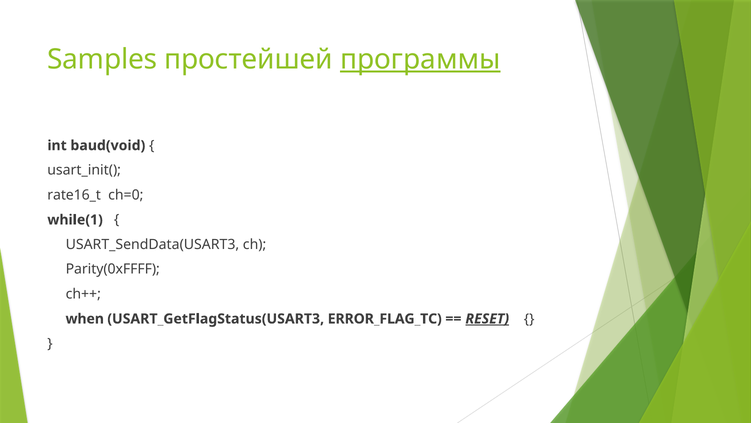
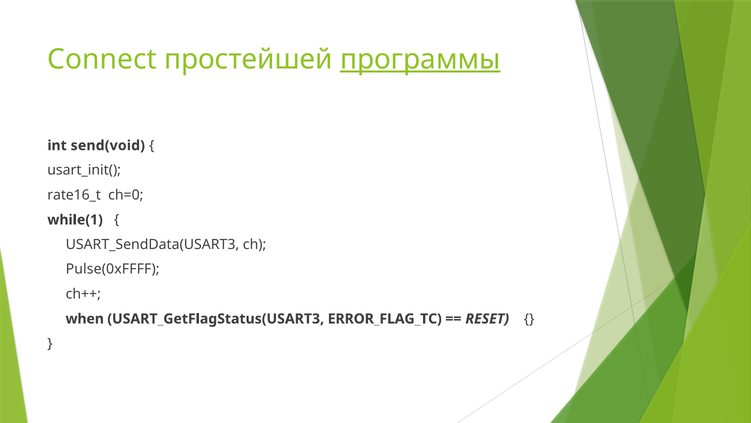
Samples: Samples -> Connect (102, 59)
baud(void: baud(void -> send(void (108, 145)
Parity(0xFFFF: Parity(0xFFFF -> Pulse(0xFFFF (113, 269)
RESET underline: present -> none (487, 318)
